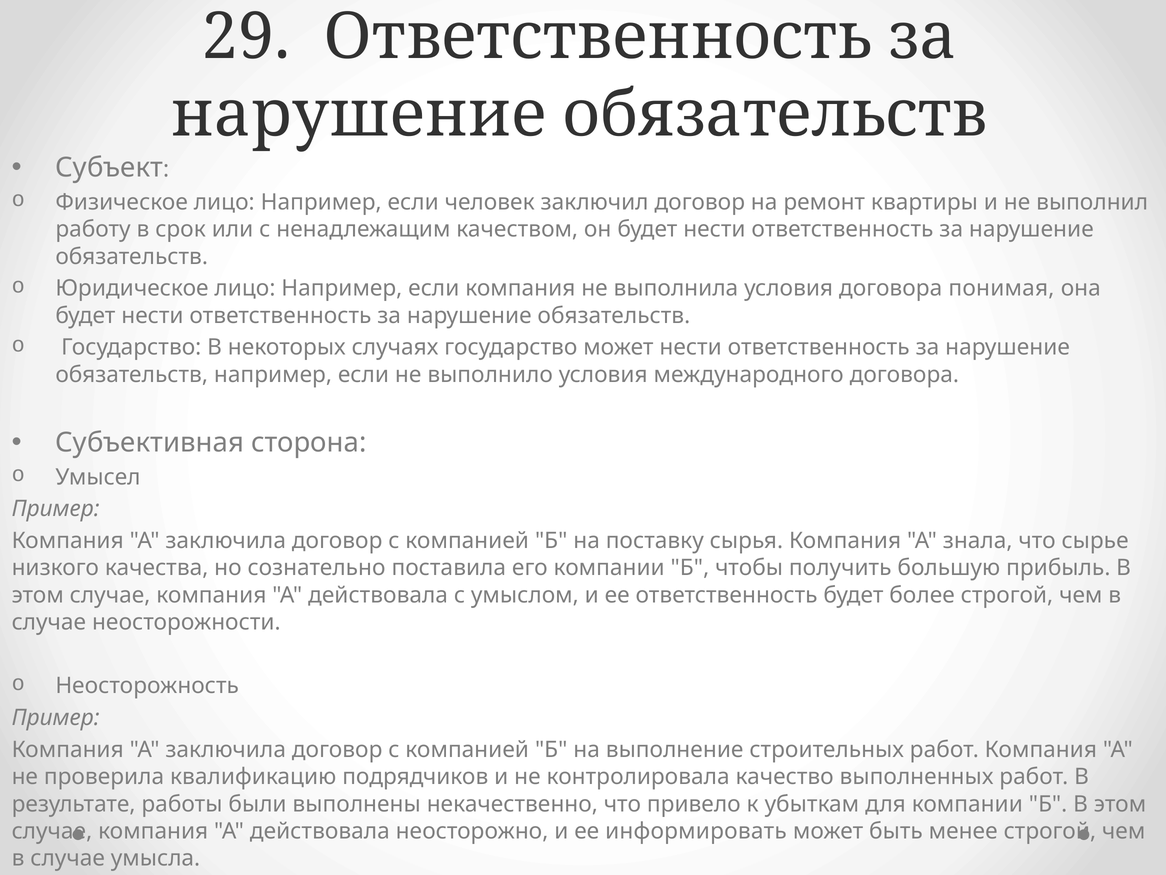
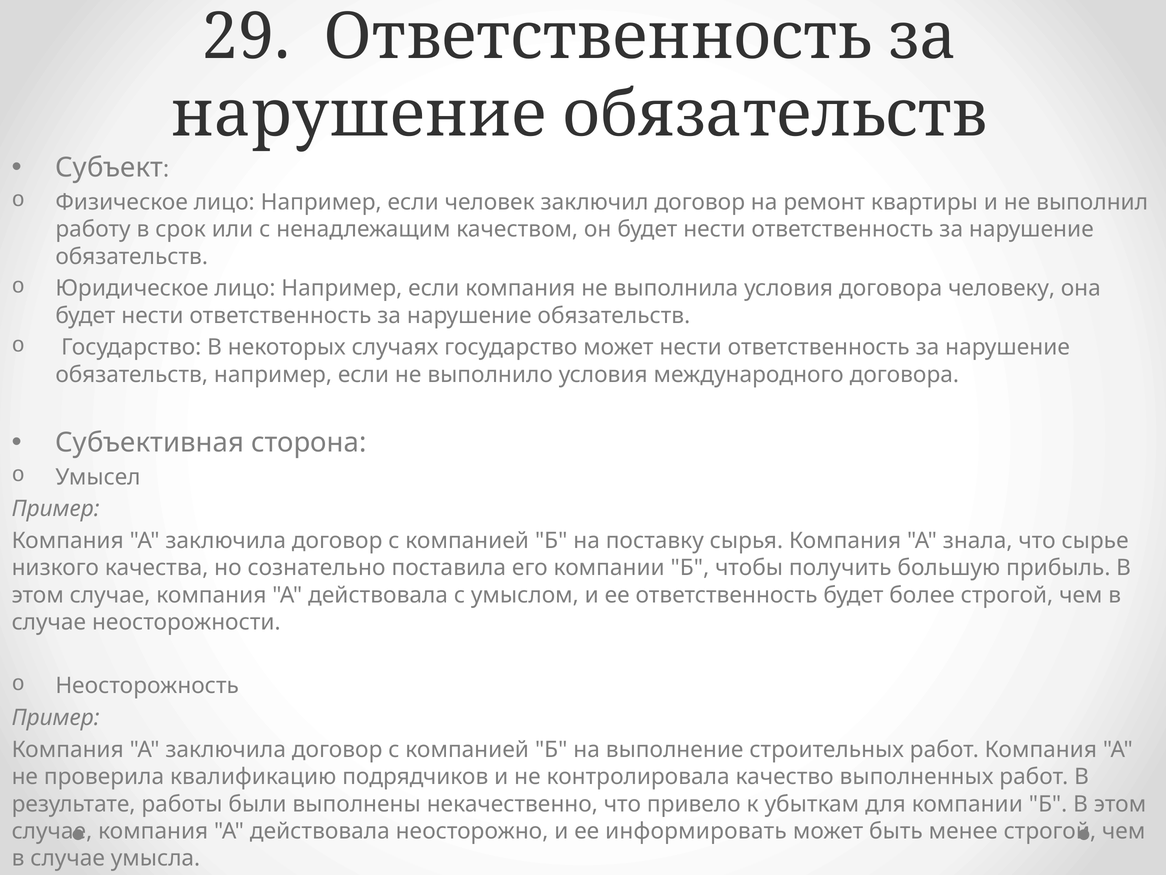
понимая: понимая -> человеку (1002, 288)
